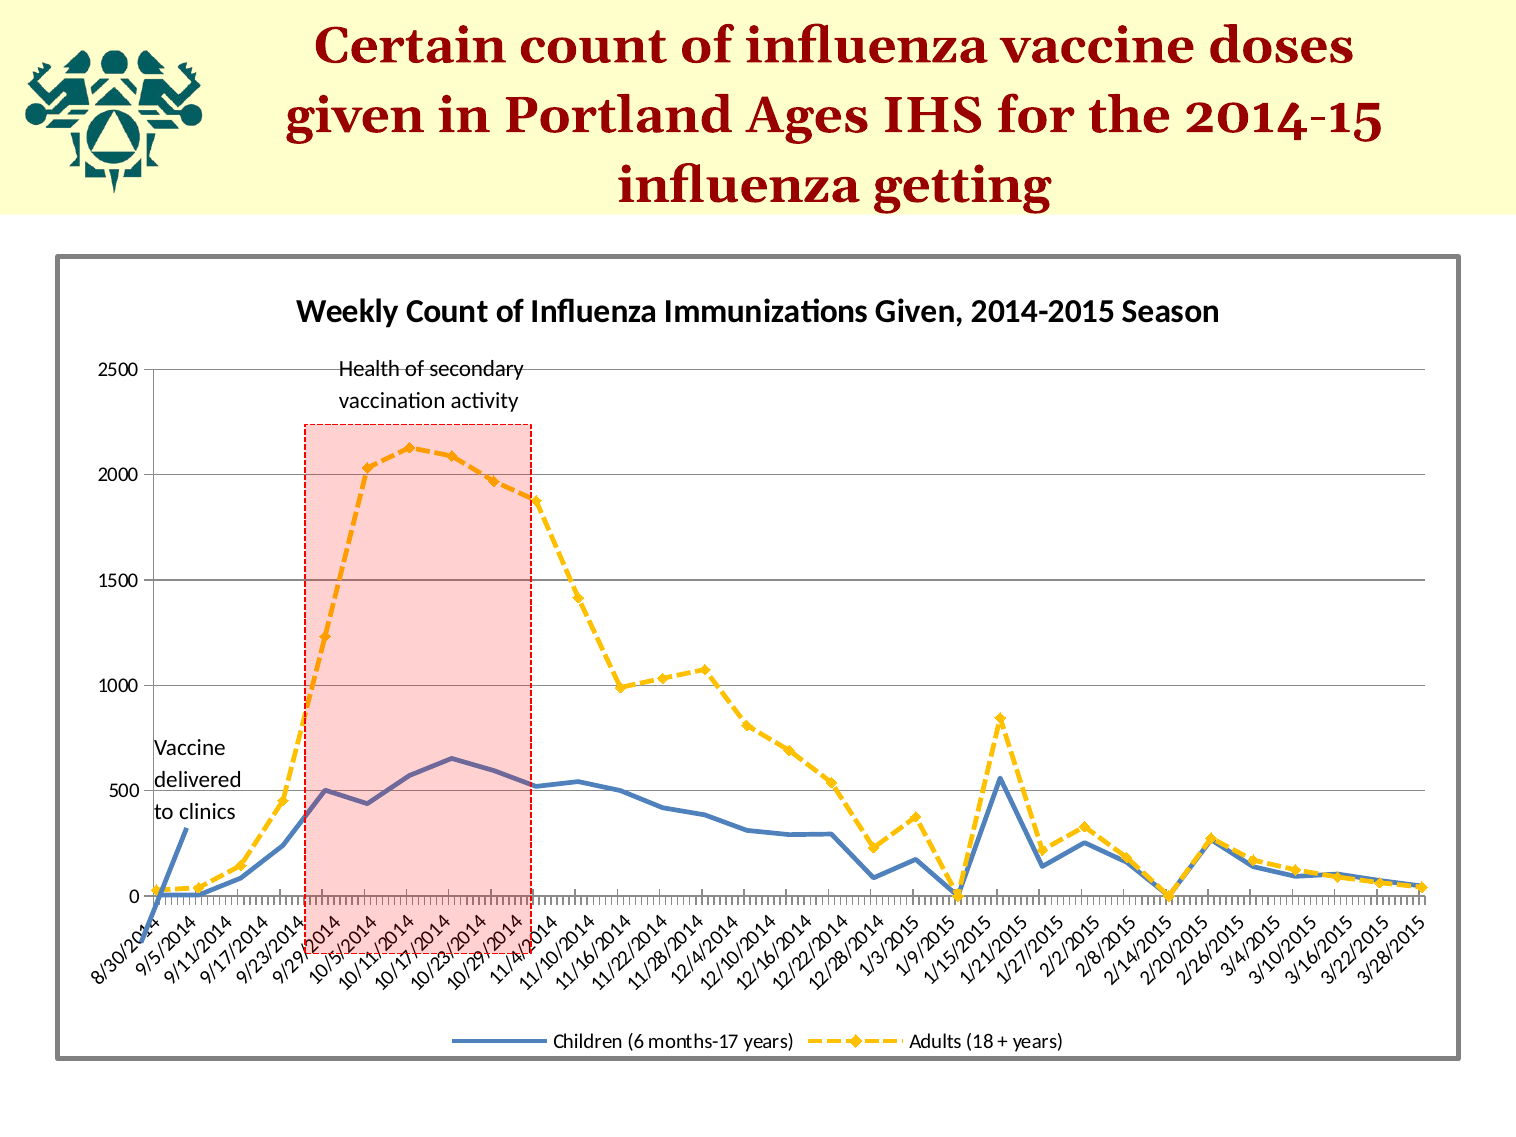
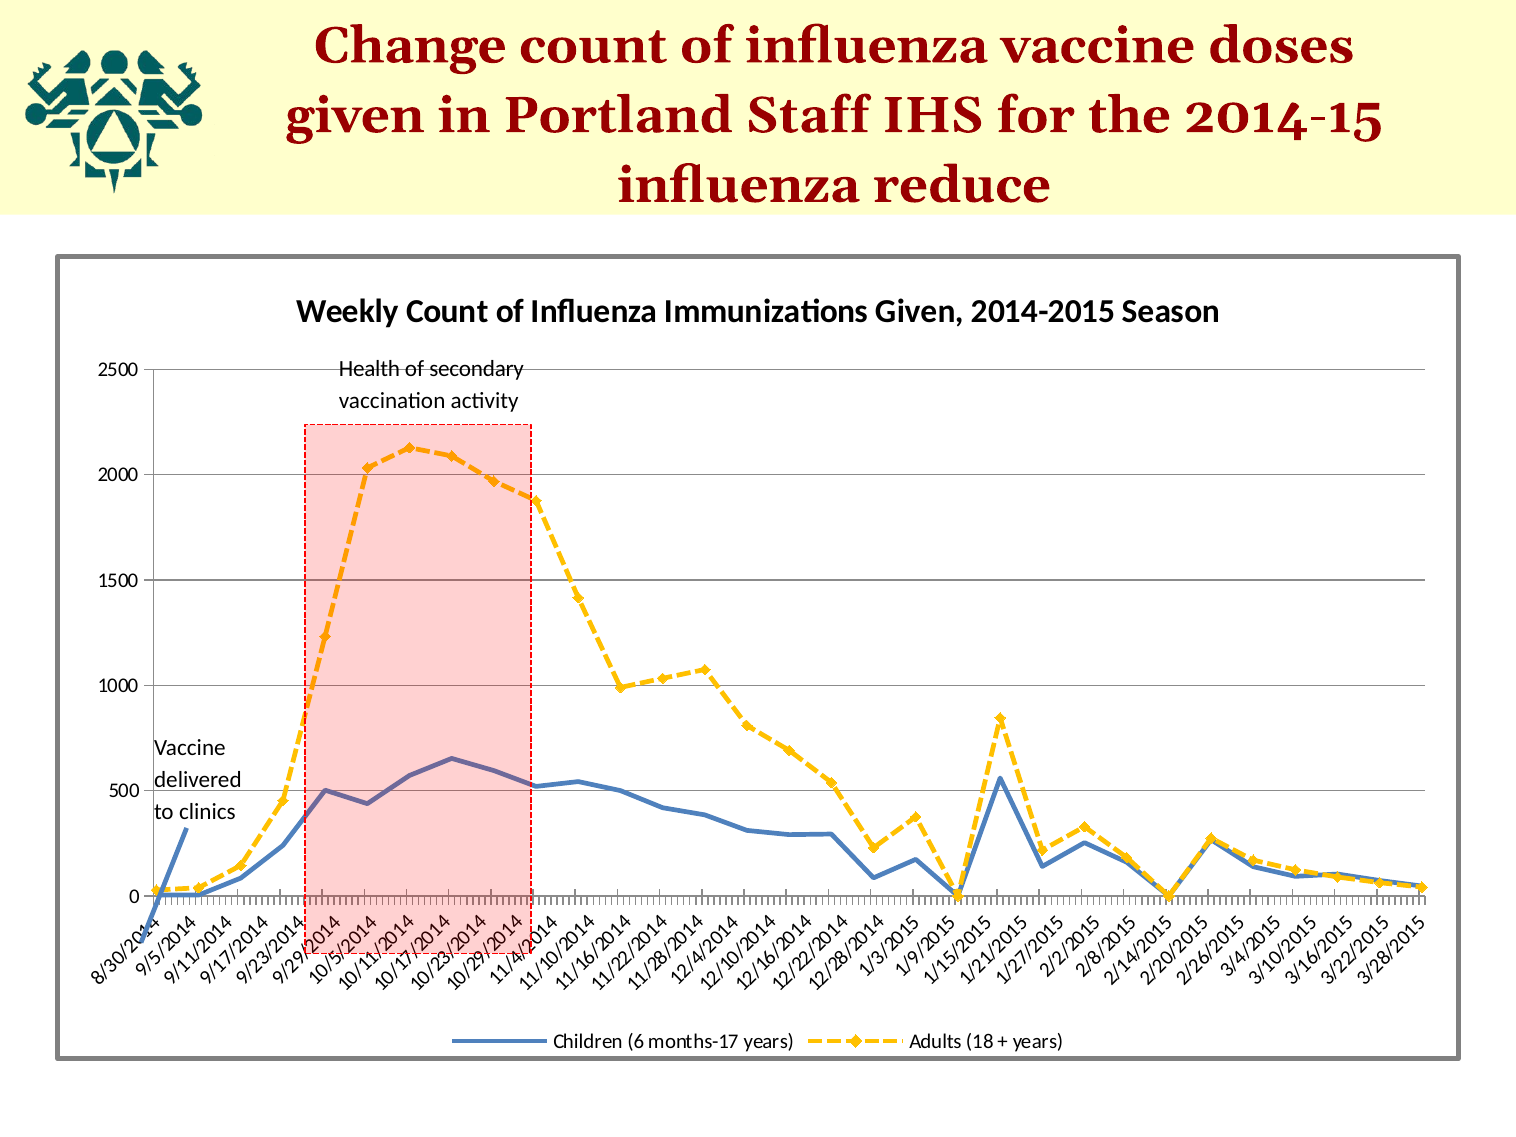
Certain: Certain -> Change (410, 46)
Ages: Ages -> Staff (807, 115)
getting: getting -> reduce (962, 185)
